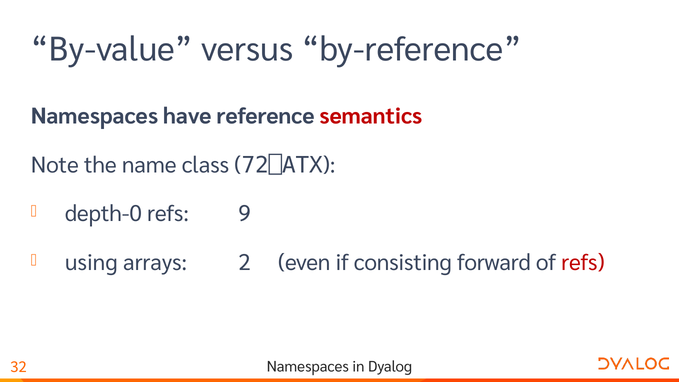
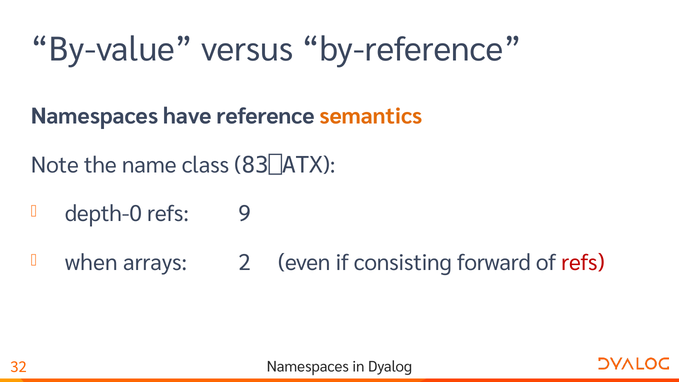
semantics colour: red -> orange (371, 116)
72⎕ATX: 72⎕ATX -> 83⎕ATX (282, 165)
using: using -> when (91, 263)
